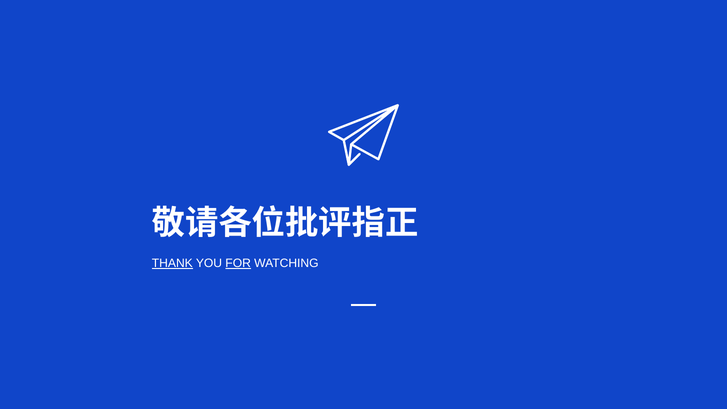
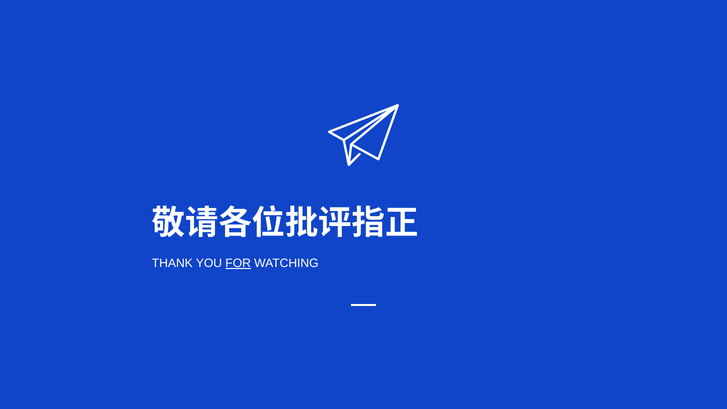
THANK underline: present -> none (172, 263)
